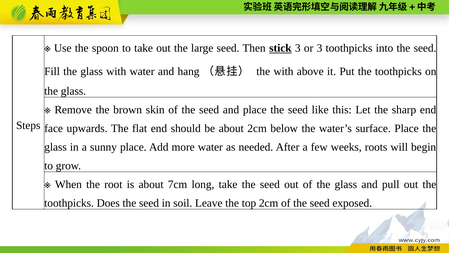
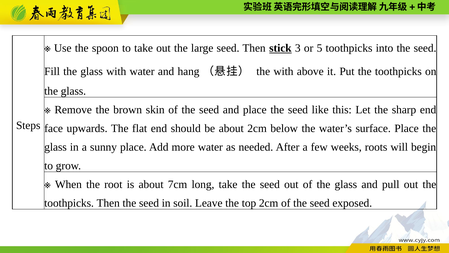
or 3: 3 -> 5 (319, 48)
toothpicks Does: Does -> Then (108, 203)
